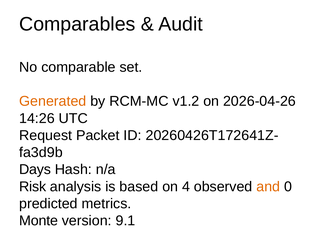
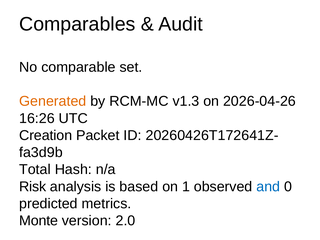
v1.2: v1.2 -> v1.3 (186, 101)
14:26: 14:26 -> 16:26 (37, 118)
Request: Request -> Creation (46, 135)
Days: Days -> Total (35, 170)
4: 4 -> 1 (186, 187)
and colour: orange -> blue (268, 187)
9.1: 9.1 -> 2.0 (126, 221)
